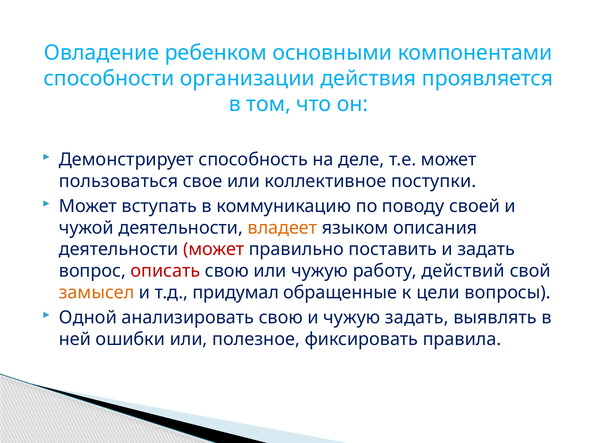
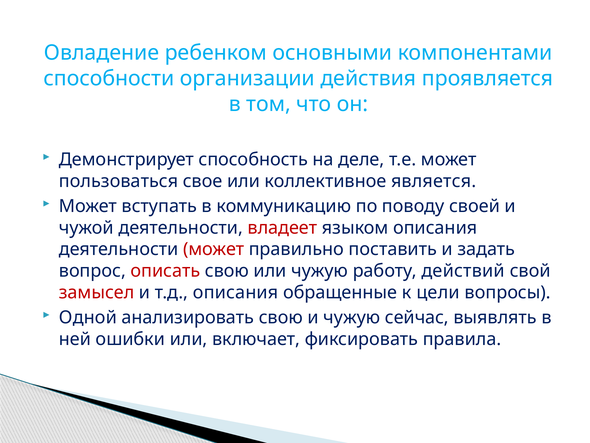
поступки: поступки -> является (434, 181)
владеет colour: orange -> red (282, 227)
замысел colour: orange -> red (97, 292)
т.д придумал: придумал -> описания (236, 292)
чужую задать: задать -> сейчас (417, 317)
полезное: полезное -> включает (256, 339)
